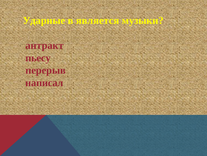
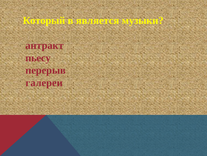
Ударные: Ударные -> Который (44, 20)
написал: написал -> галереи (44, 82)
